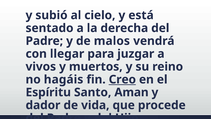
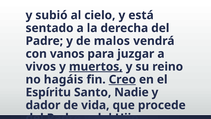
llegar: llegar -> vanos (67, 54)
muertos underline: none -> present (96, 66)
Aman: Aman -> Nadie (131, 92)
